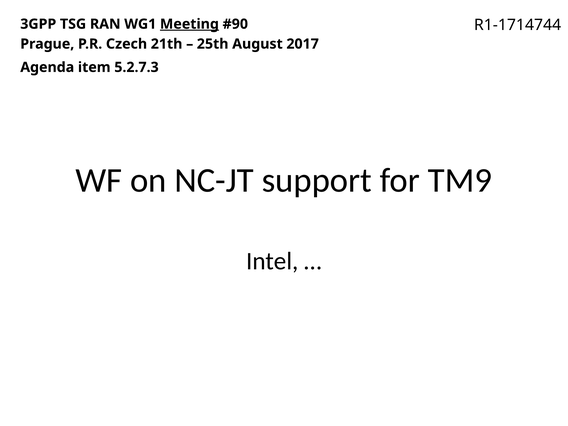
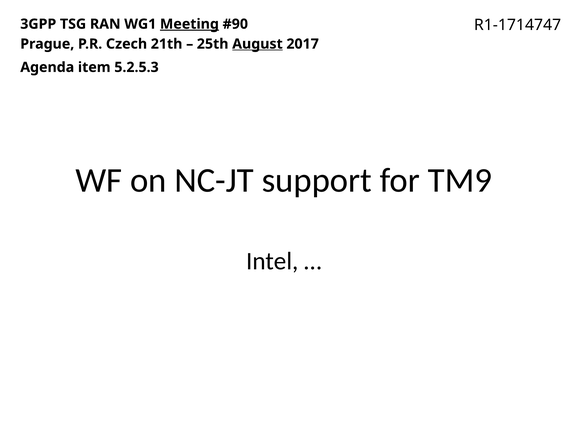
R1-1714744: R1-1714744 -> R1-1714747 (518, 25)
August underline: none -> present (257, 44)
5.2.7.3: 5.2.7.3 -> 5.2.5.3 (137, 67)
